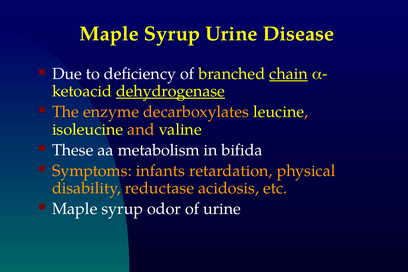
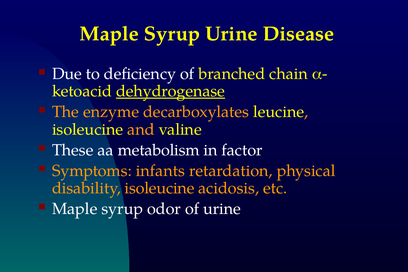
chain underline: present -> none (289, 74)
bifida: bifida -> factor (242, 150)
disability reductase: reductase -> isoleucine (160, 188)
